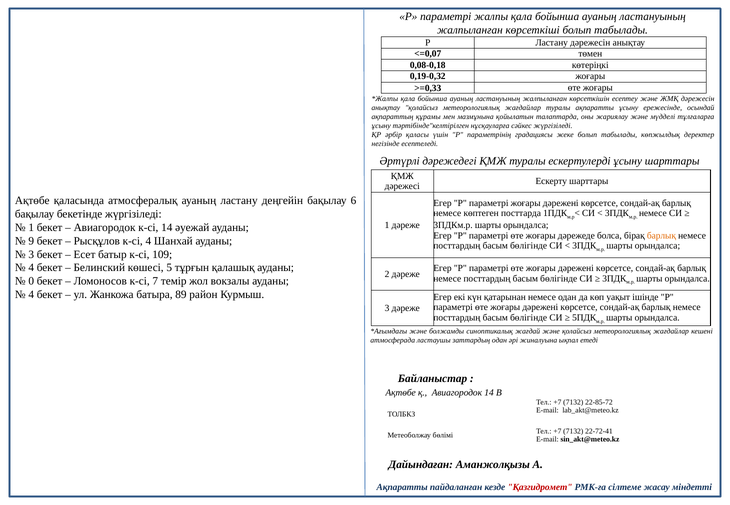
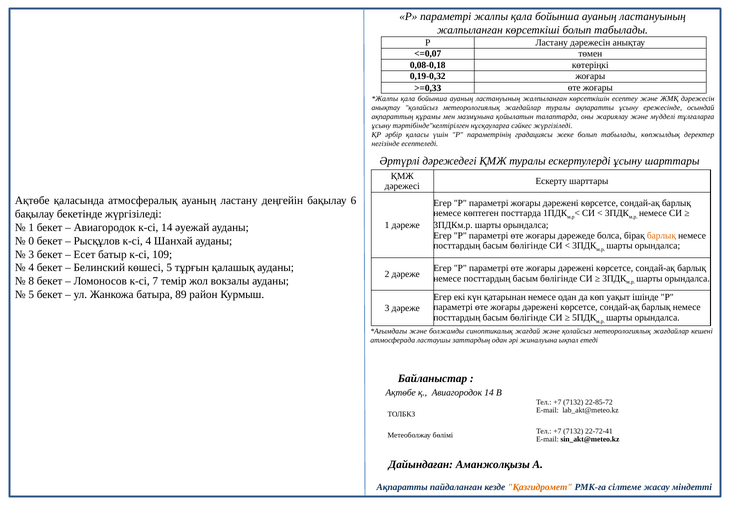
9: 9 -> 0 (31, 241)
0: 0 -> 8 (31, 281)
4: 4 -> 5 (31, 295)
Қазгидромет colour: red -> orange (540, 488)
